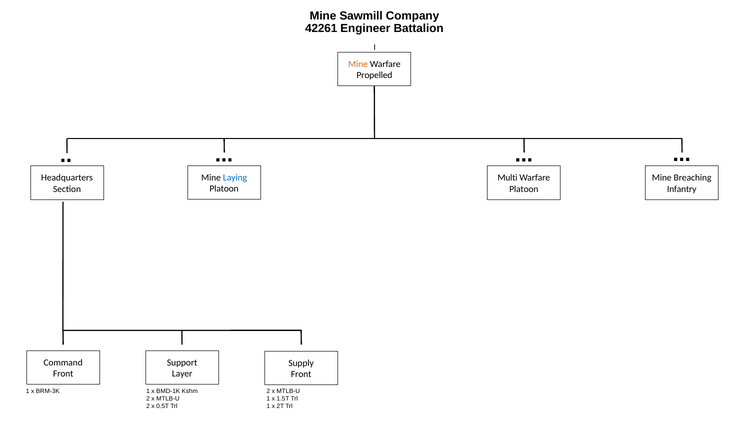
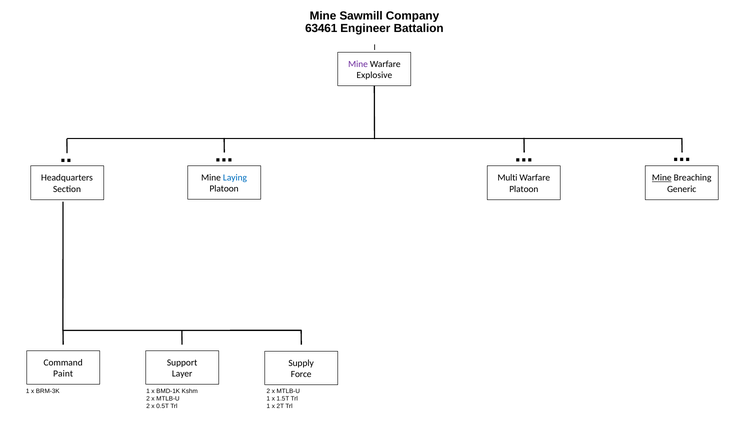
42261: 42261 -> 63461 (321, 28)
Mine colour: orange -> purple (358, 64)
Propelled: Propelled -> Explosive (374, 75)
Mine underline: none -> present (662, 178)
Infantry: Infantry -> Generic (682, 189)
Front: Front -> Paint (63, 374)
Front: Front -> Force (301, 374)
